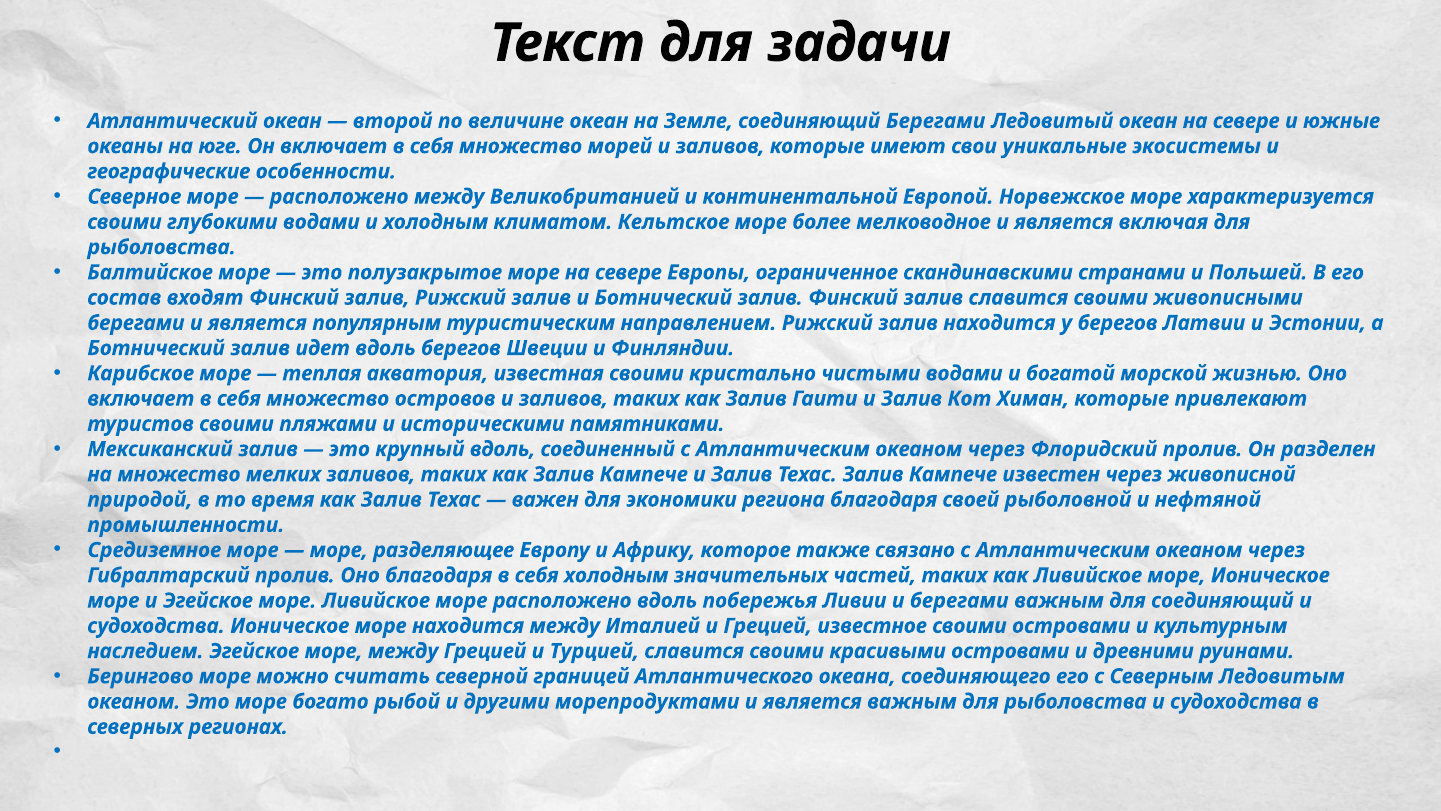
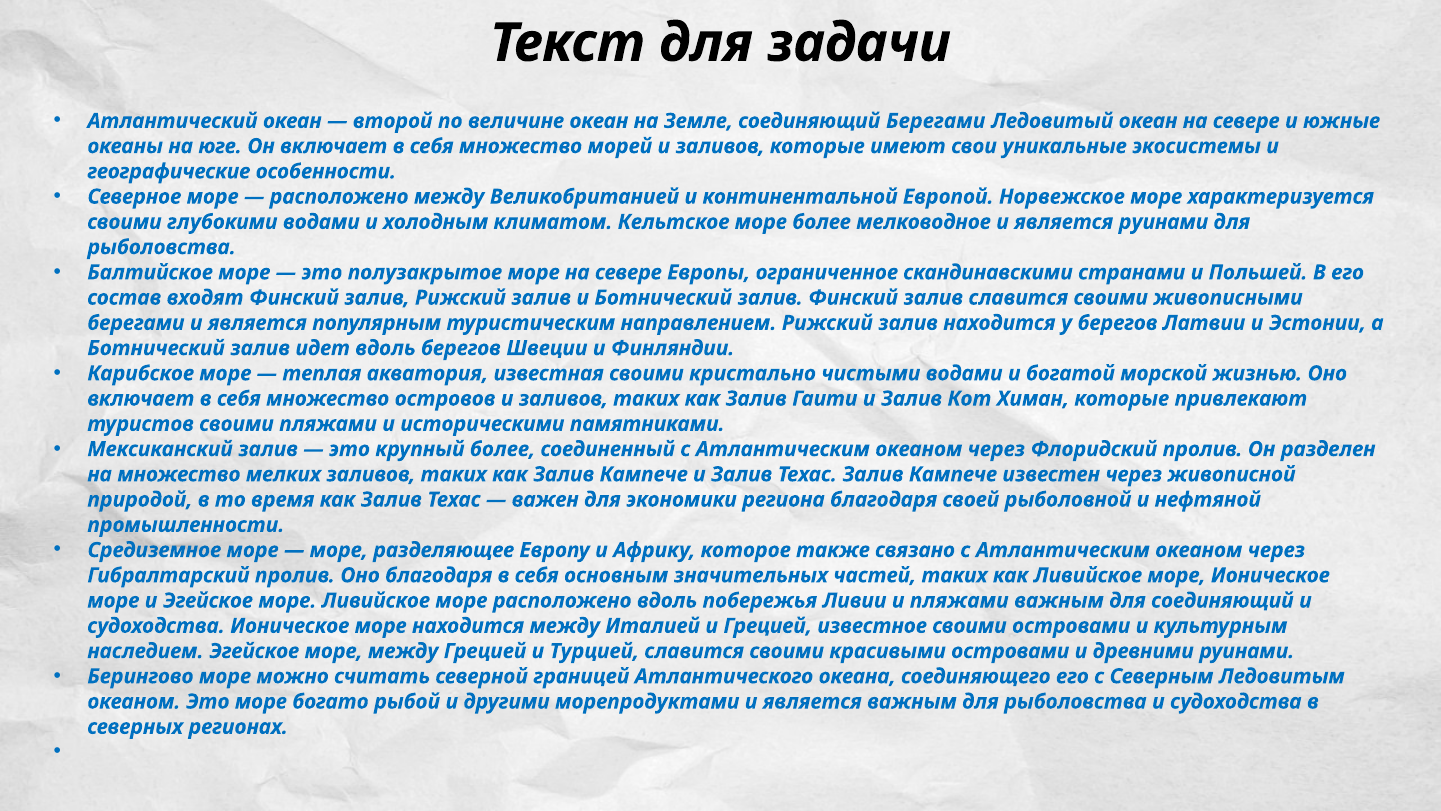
является включая: включая -> руинами (1163, 222)
крупный вдоль: вдоль -> более (502, 449)
себя холодным: холодным -> основным (616, 575)
и берегами: берегами -> пляжами (959, 600)
